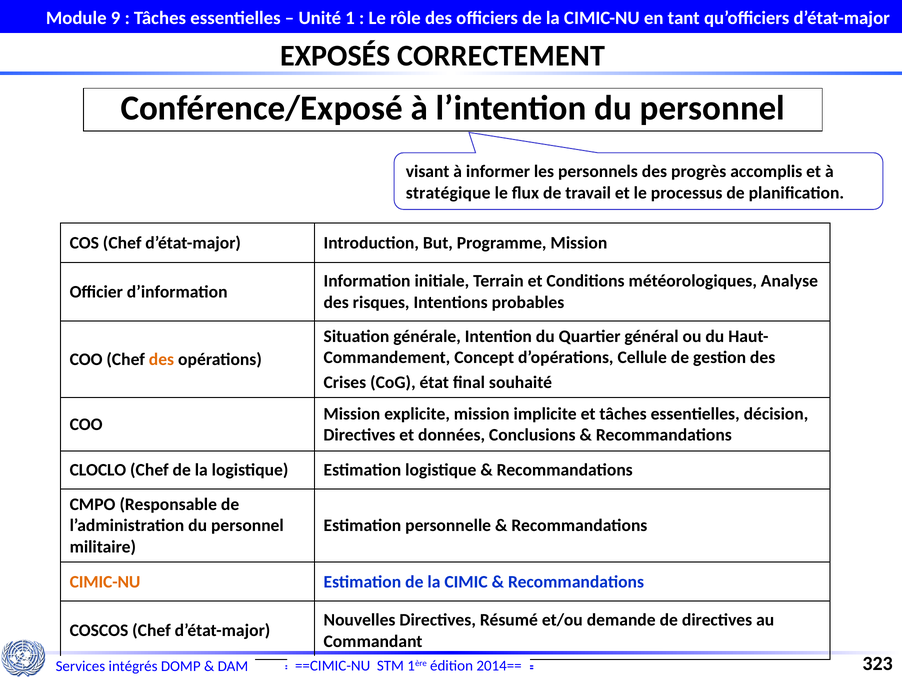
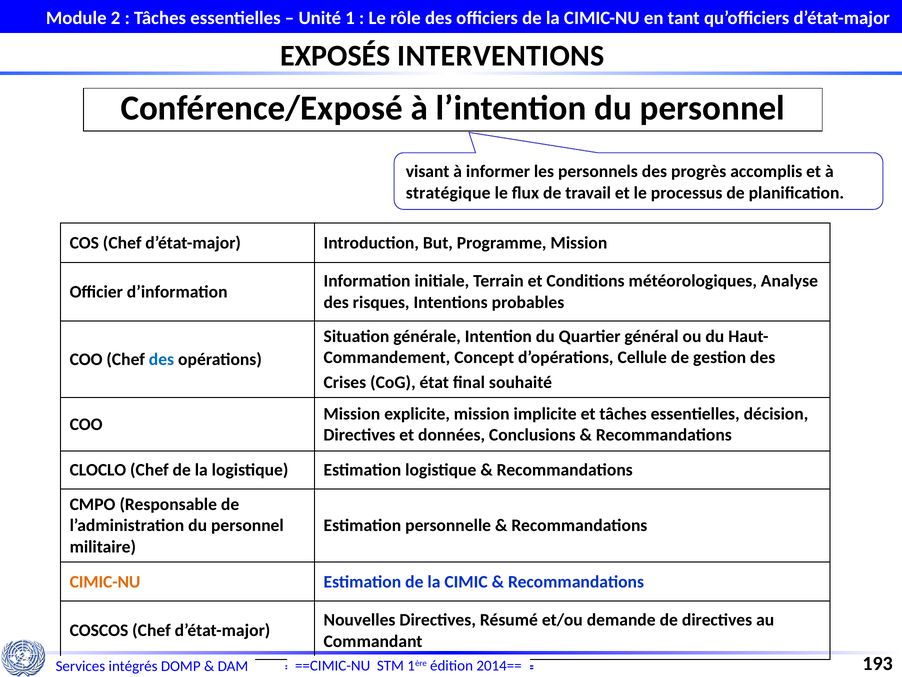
9: 9 -> 2 (116, 18)
CORRECTEMENT: CORRECTEMENT -> INTERVENTIONS (501, 56)
des colour: orange -> blue (161, 359)
323: 323 -> 193 (878, 663)
